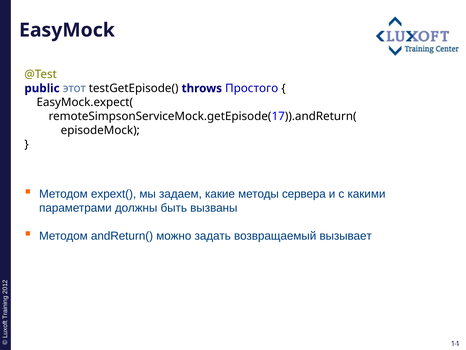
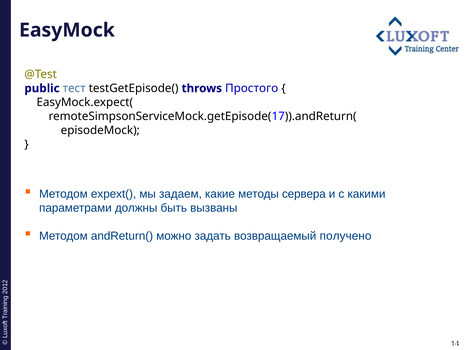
этот: этот -> тест (74, 88)
вызывает: вызывает -> получено (346, 236)
